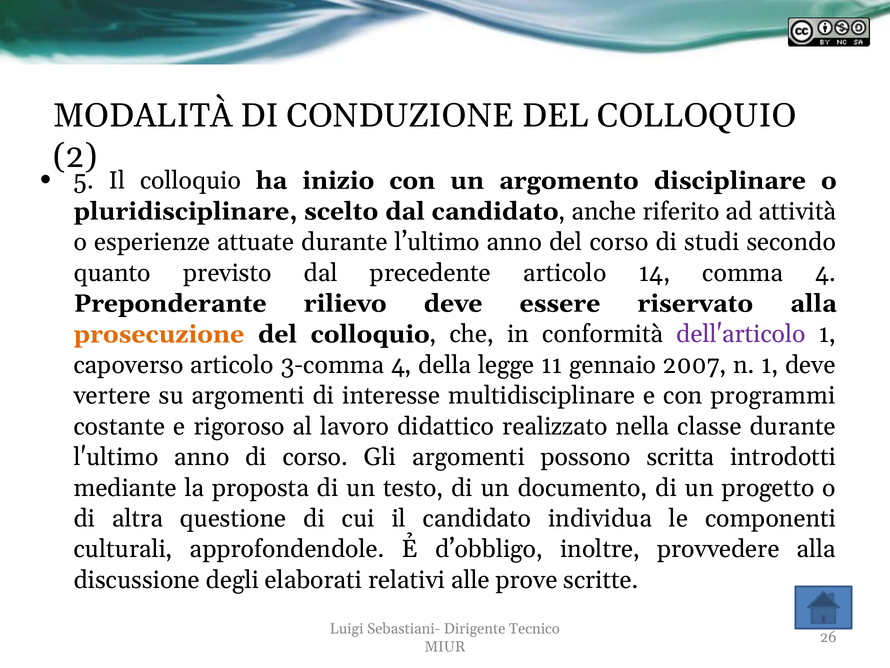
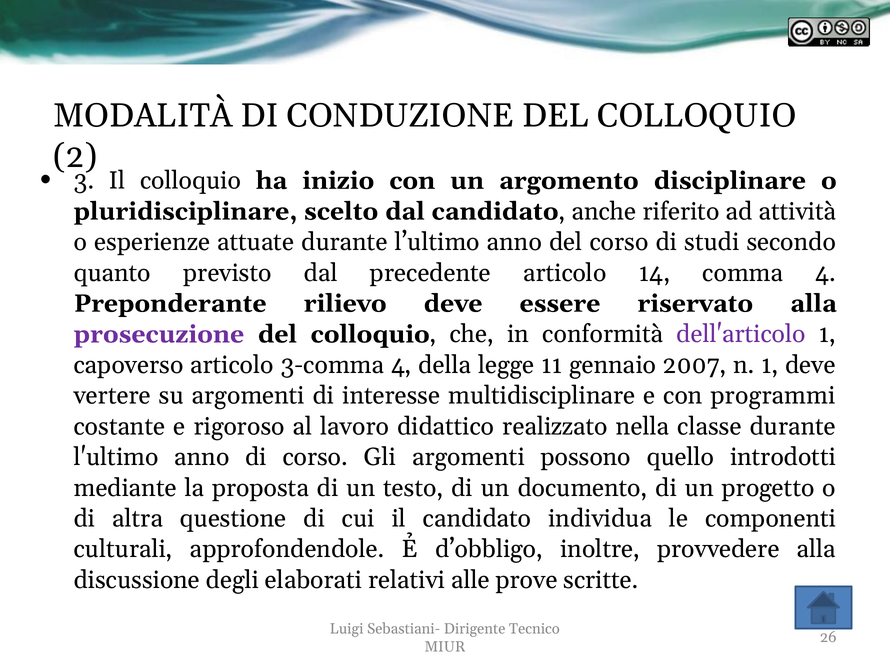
5: 5 -> 3 (84, 181)
prosecuzione colour: orange -> purple (159, 334)
scritta: scritta -> quello (681, 457)
